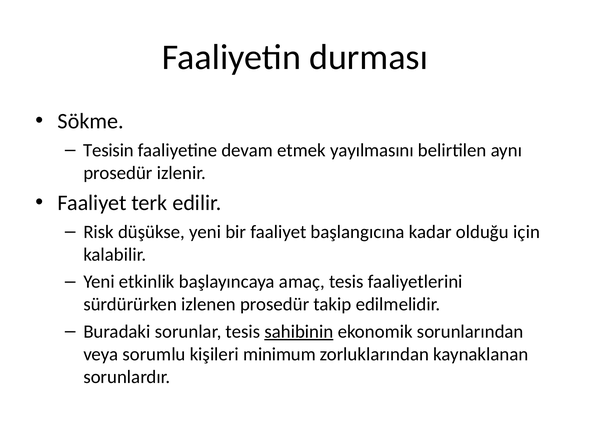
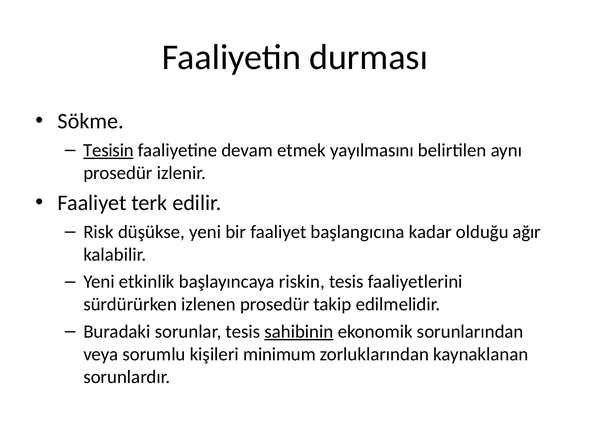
Tesisin underline: none -> present (109, 150)
için: için -> ağır (527, 232)
amaç: amaç -> riskin (302, 281)
